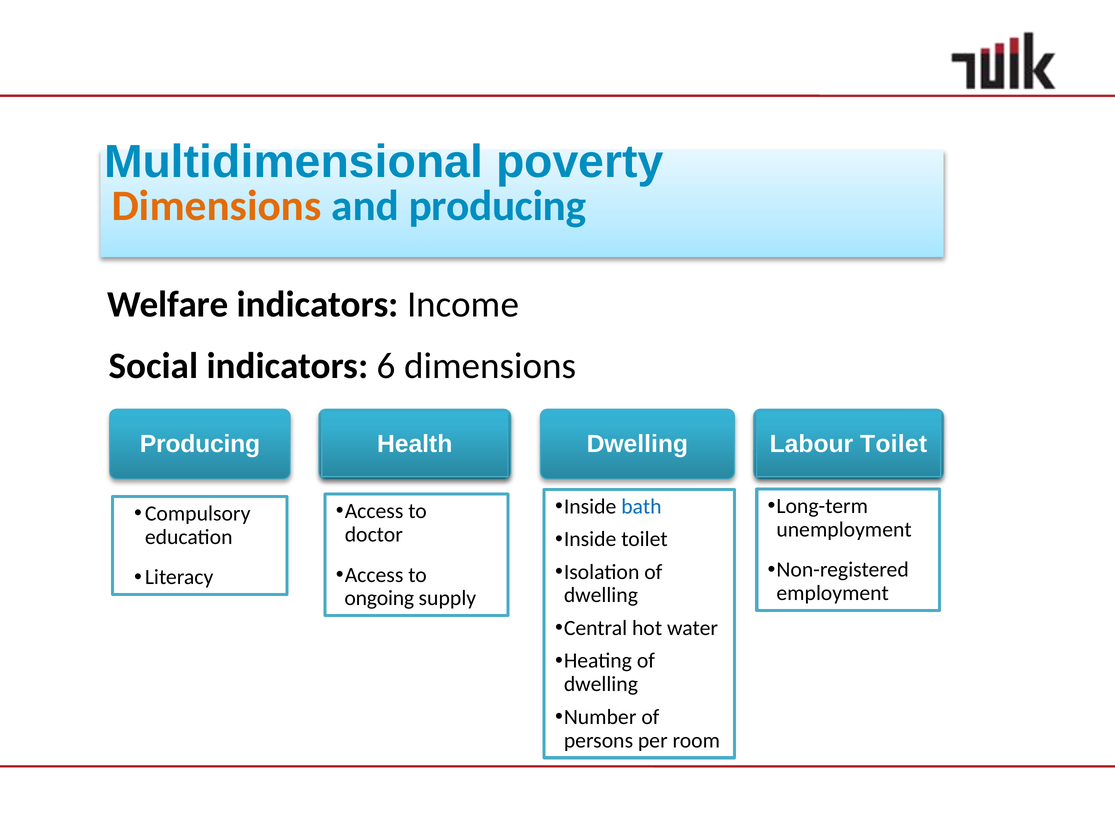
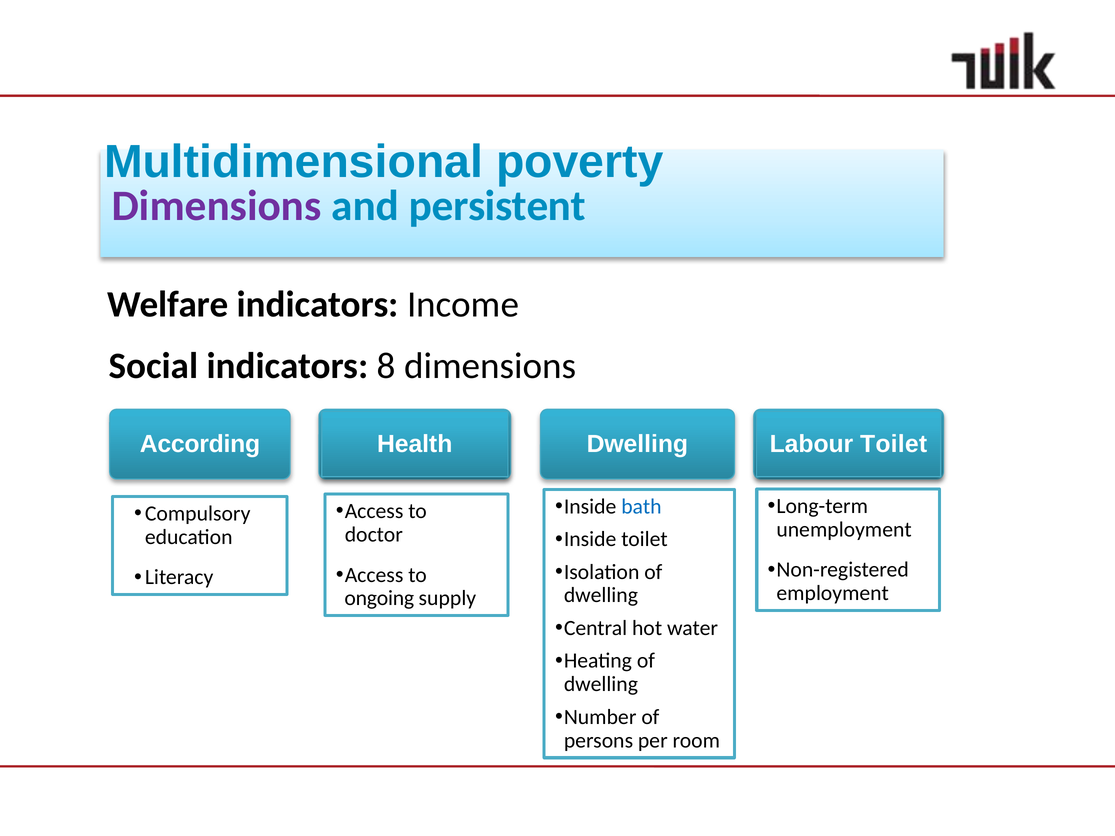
Dimensions colour: orange -> purple (216, 206)
and producing: producing -> persistent (497, 206)
6: 6 -> 8 (386, 366)
Producing: Producing -> According (200, 444)
